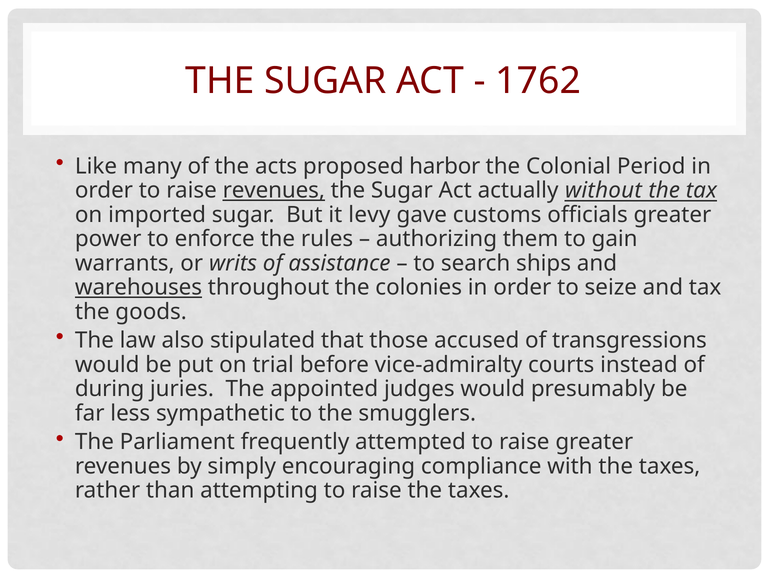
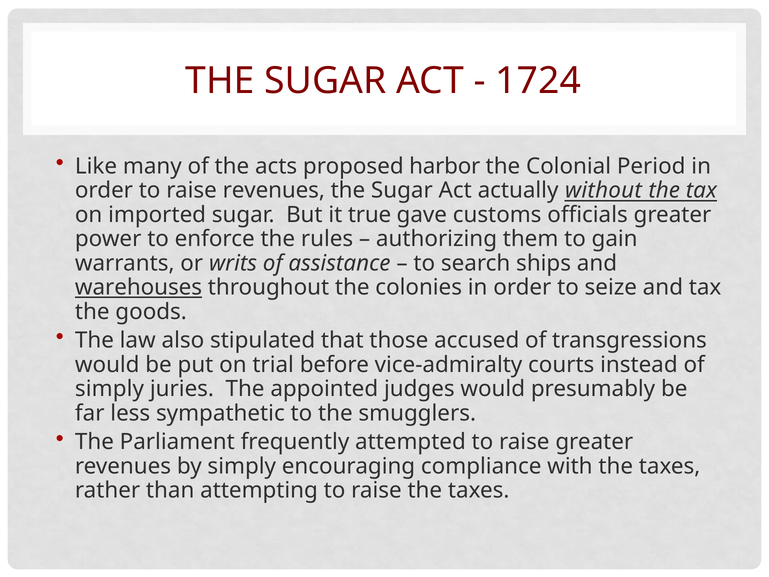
1762: 1762 -> 1724 (538, 81)
revenues underline: present -> none (274, 190)
levy: levy -> true (370, 215)
during: during -> simply (110, 389)
